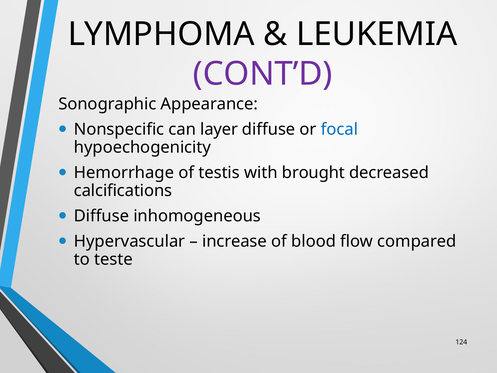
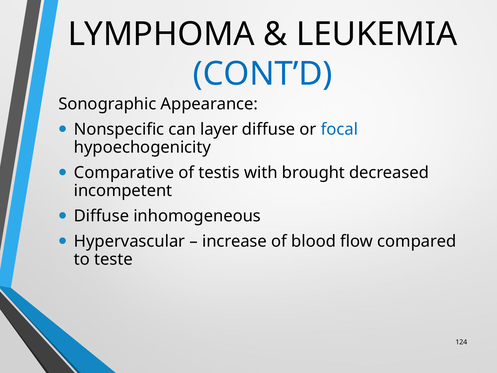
CONT’D colour: purple -> blue (263, 74)
Hemorrhage: Hemorrhage -> Comparative (124, 173)
calcifications: calcifications -> incompetent (123, 191)
